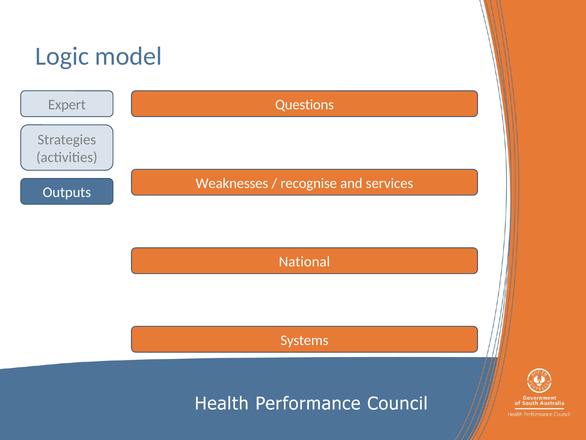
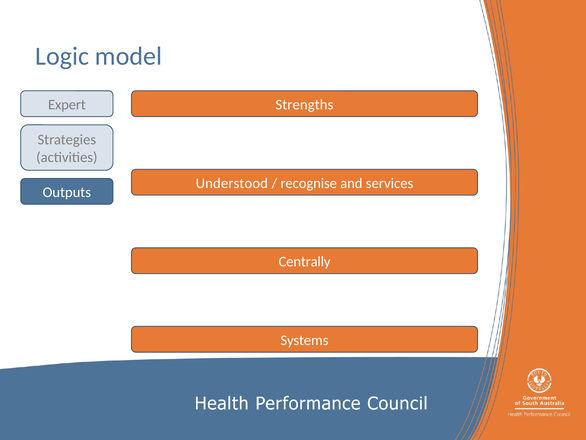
Questions: Questions -> Strengths (304, 105)
Weaknesses: Weaknesses -> Understood (232, 183)
National: National -> Centrally (305, 261)
